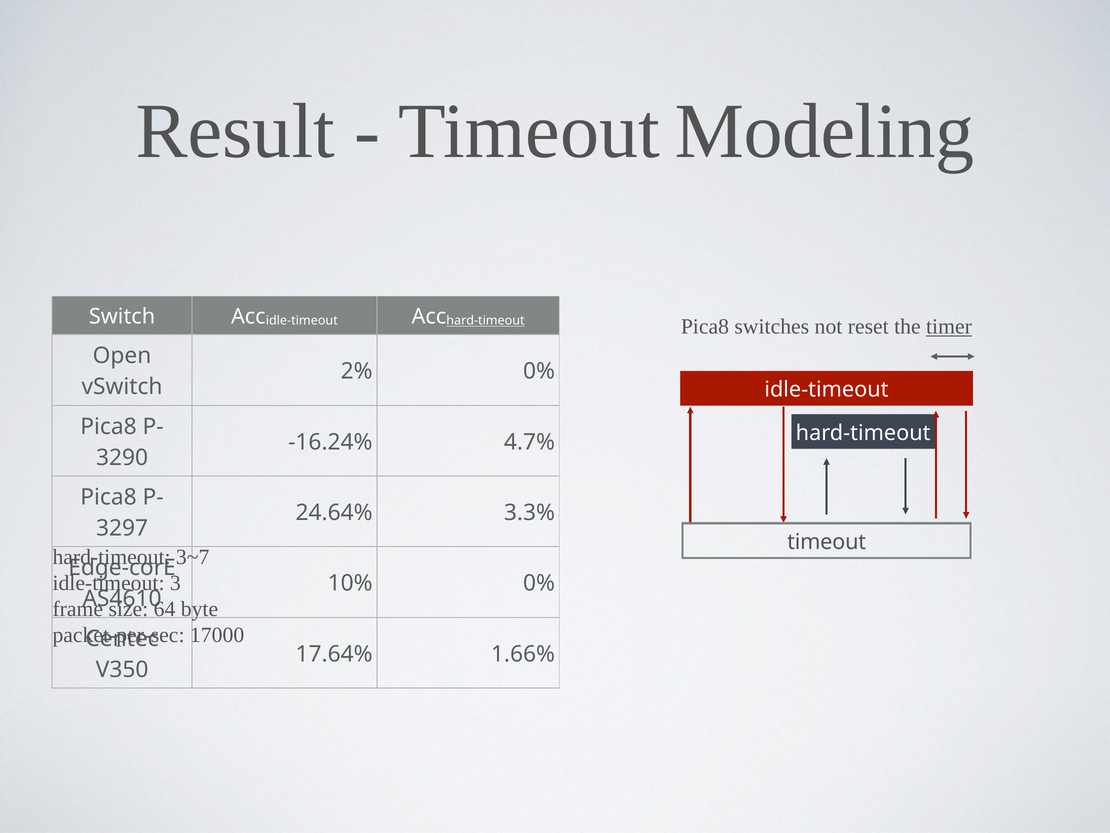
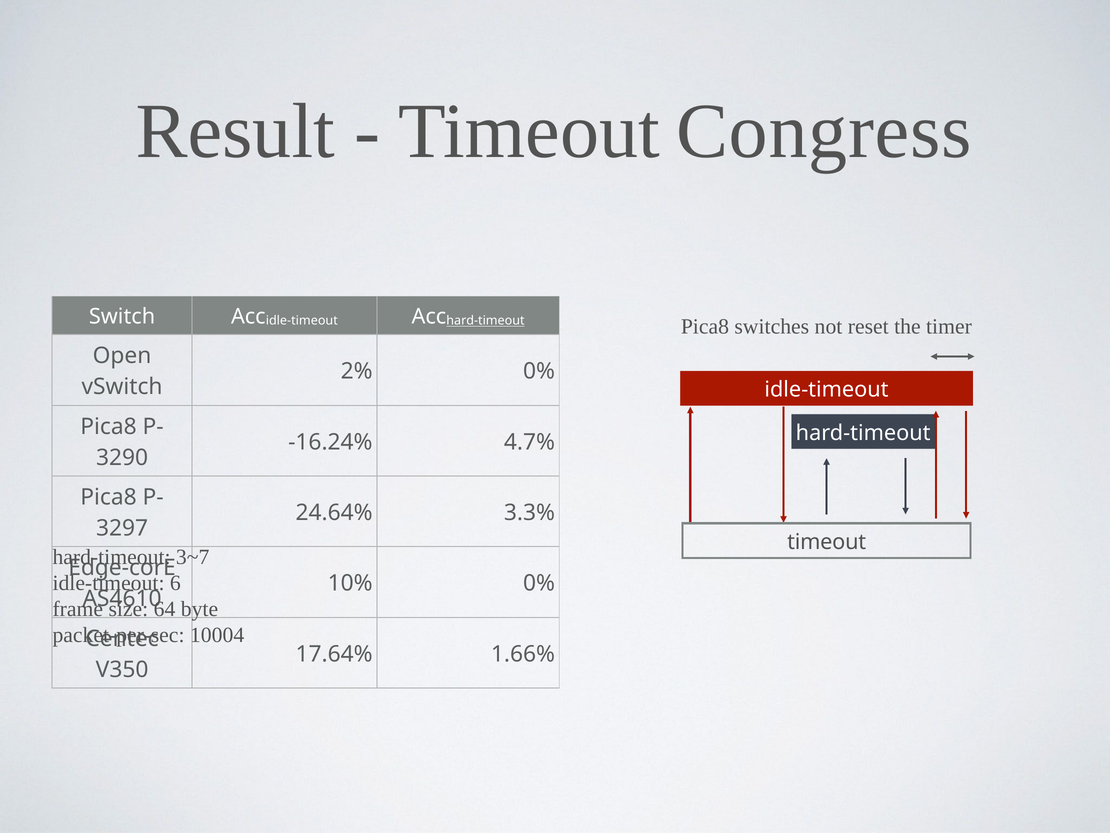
Modeling: Modeling -> Congress (824, 131)
timer underline: present -> none (949, 326)
3: 3 -> 6 (175, 583)
17000: 17000 -> 10004 (217, 635)
